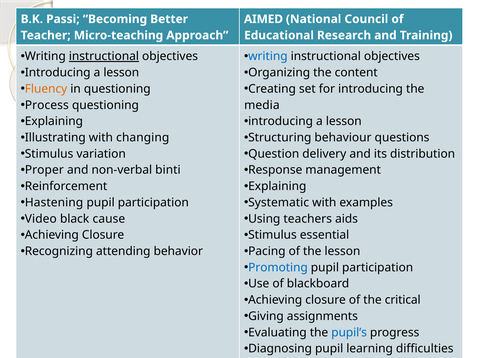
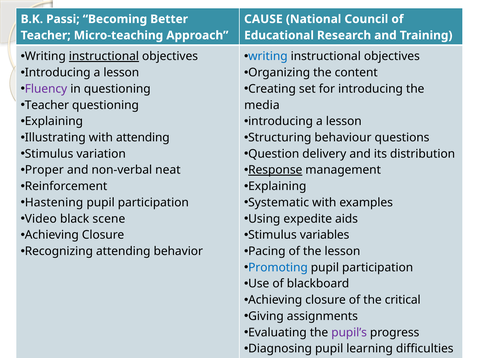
AIMED: AIMED -> CAUSE (263, 19)
Fluency colour: orange -> purple (46, 89)
Process: Process -> Teacher (47, 105)
with changing: changing -> attending (143, 137)
binti: binti -> neat (168, 170)
Response underline: none -> present (275, 170)
cause: cause -> scene (109, 219)
teachers: teachers -> expedite (308, 219)
essential: essential -> variables (325, 235)
pupil’s colour: blue -> purple (349, 332)
